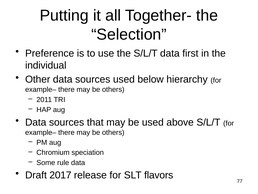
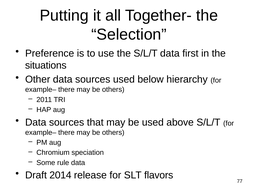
individual: individual -> situations (46, 65)
2017: 2017 -> 2014 (60, 175)
